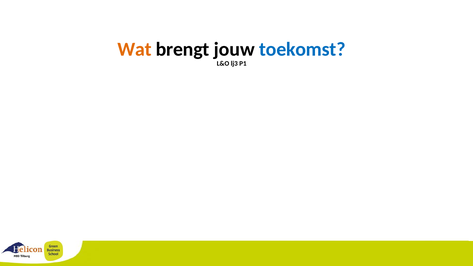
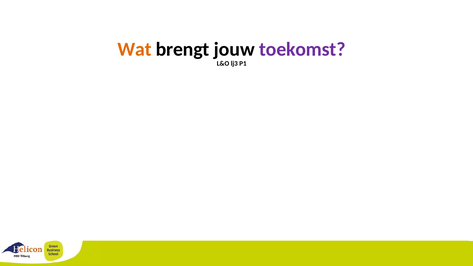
toekomst colour: blue -> purple (302, 49)
